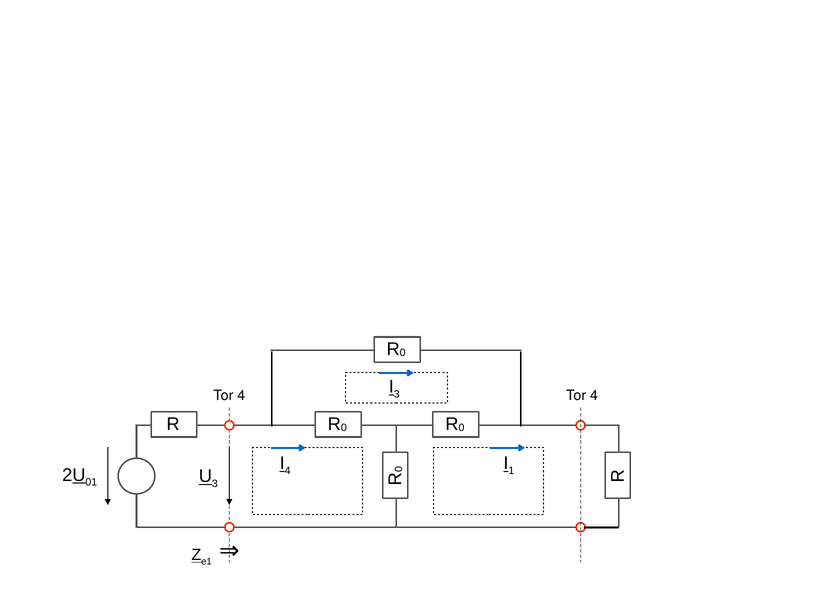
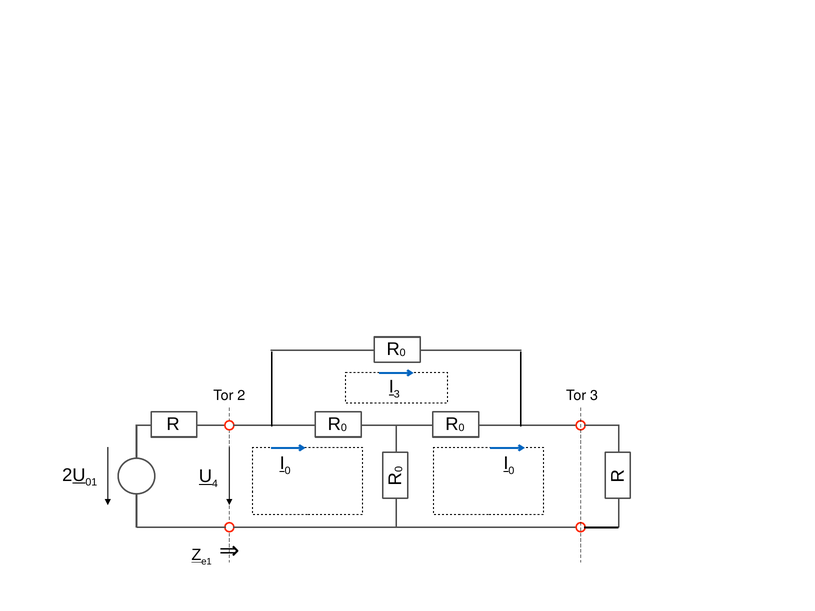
4: 4 -> 2 (241, 396)
4: 4 -> 3 (594, 396)
4: 4 -> 0 (288, 471)
1: 1 -> 0 (511, 471)
3: 3 -> 4 (215, 484)
